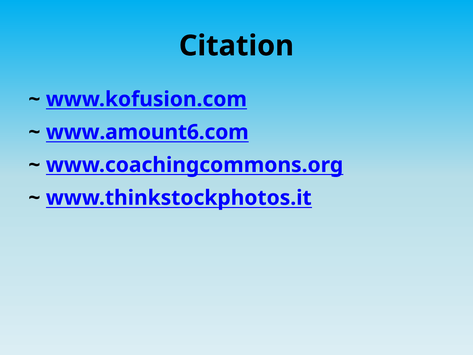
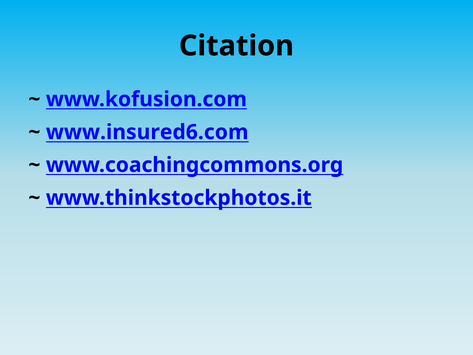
www.amount6.com: www.amount6.com -> www.insured6.com (147, 132)
